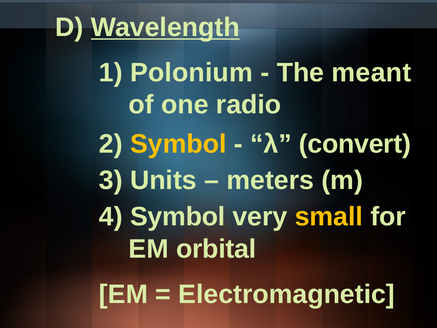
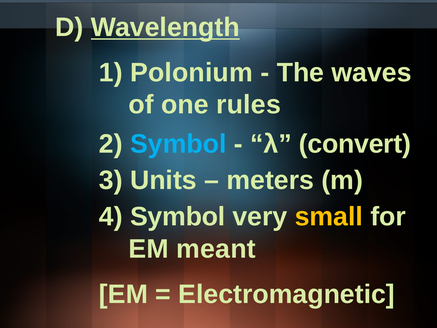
meant: meant -> waves (372, 73)
radio: radio -> rules (249, 105)
Symbol colour: yellow -> light blue (178, 144)
orbital: orbital -> meant (216, 249)
